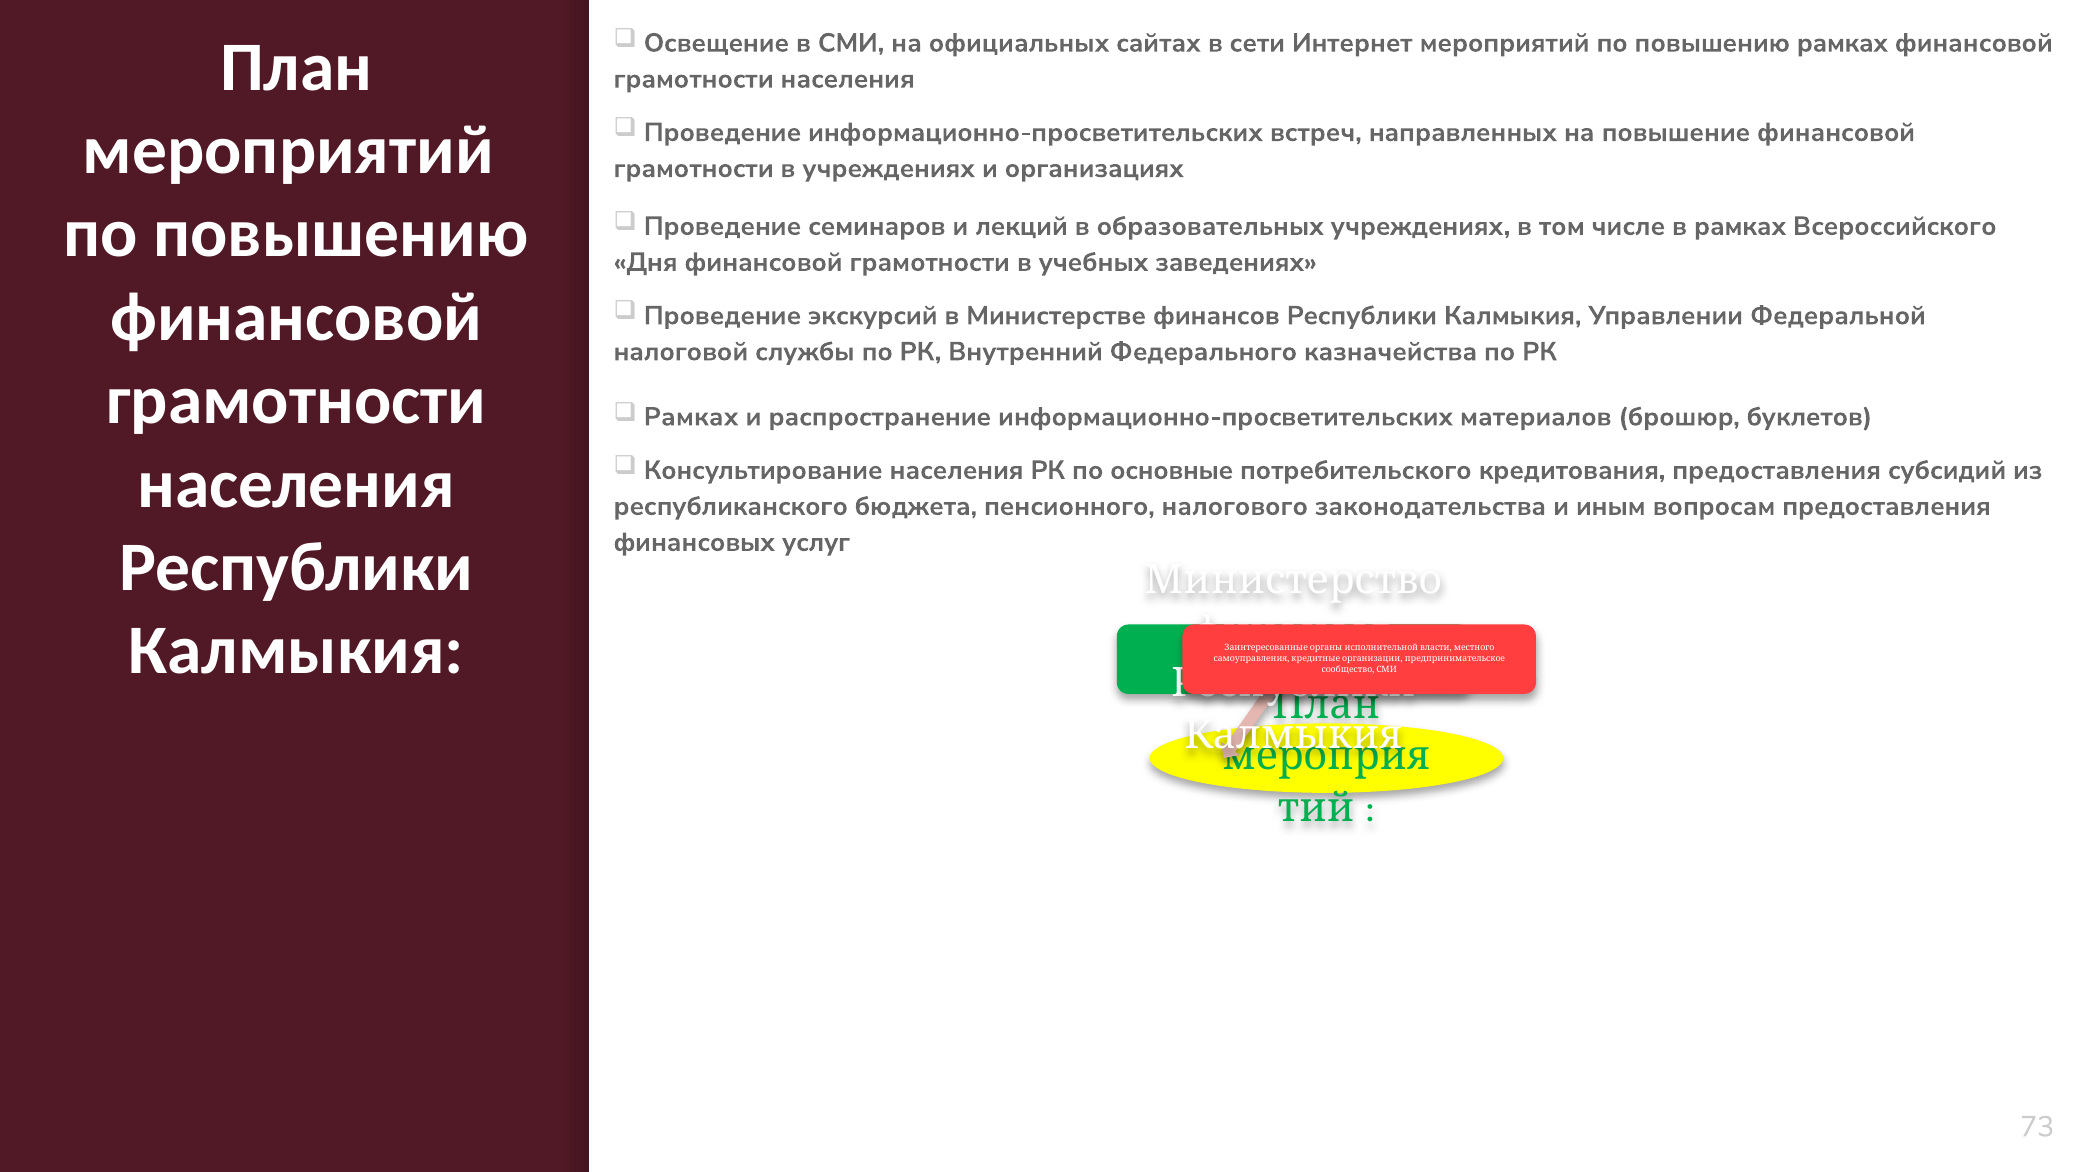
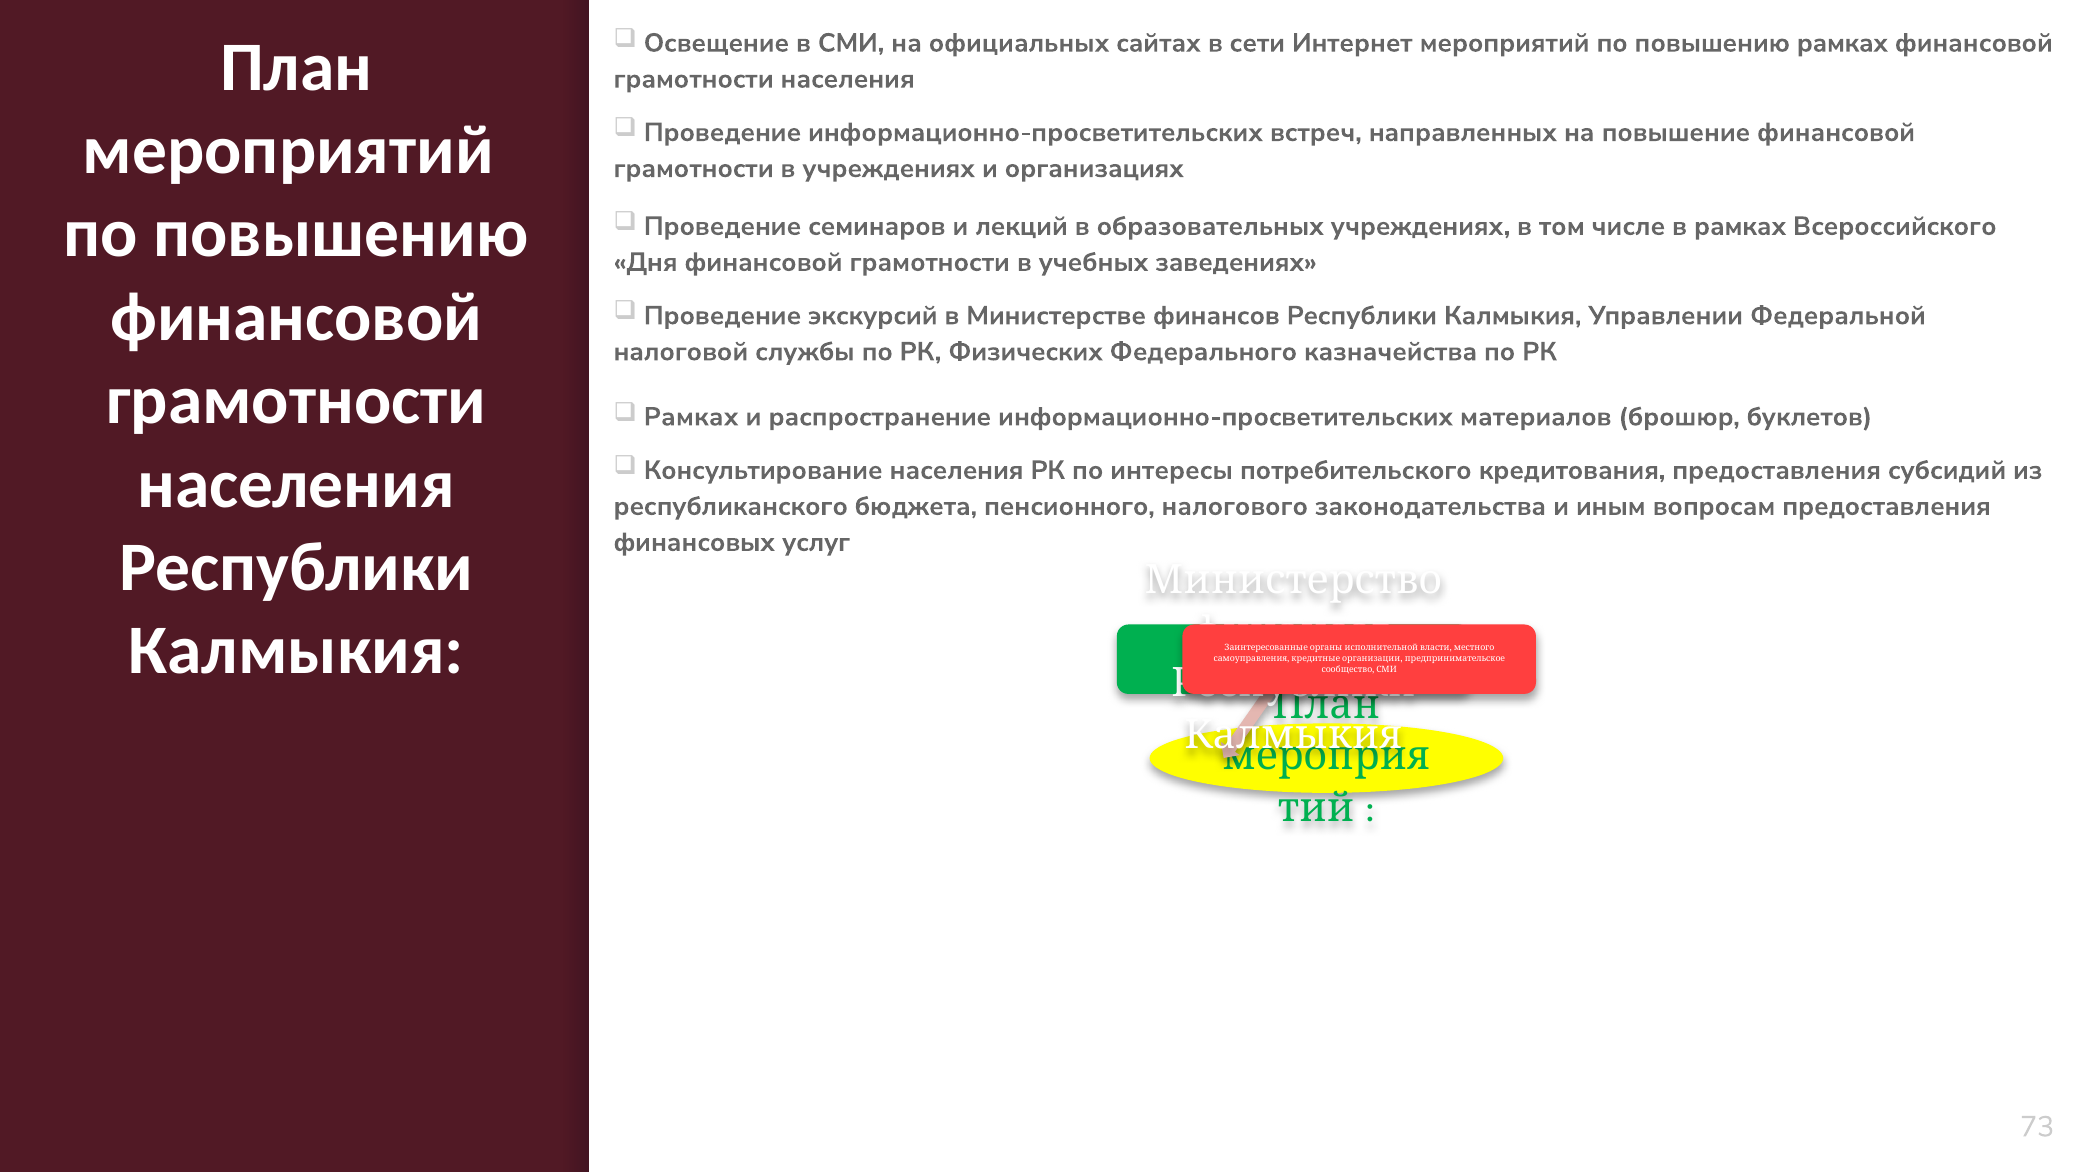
Внутренний: Внутренний -> Физических (1026, 352)
основные: основные -> интересы (1171, 470)
